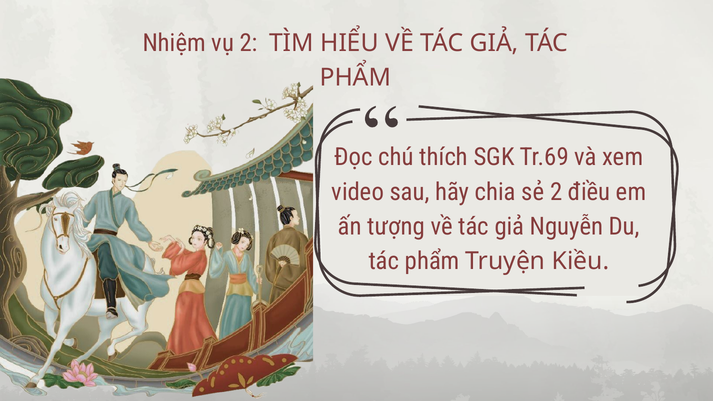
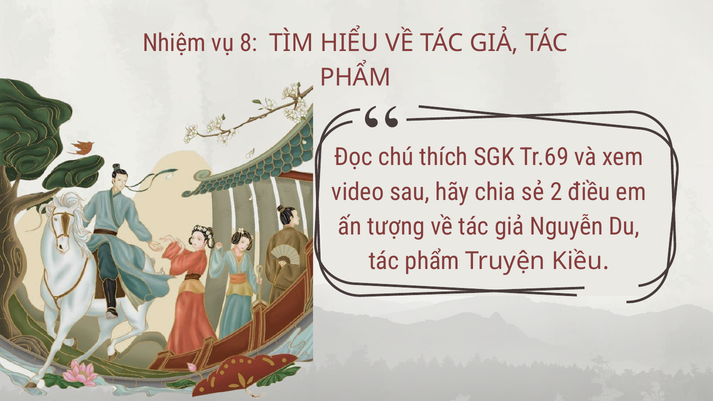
vụ 2: 2 -> 8 (249, 43)
